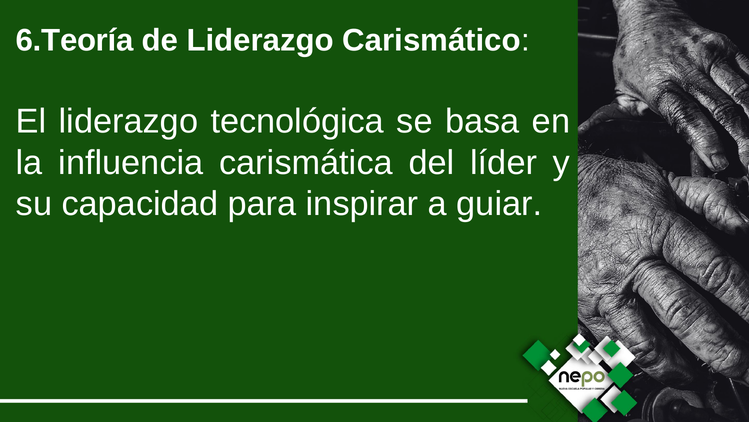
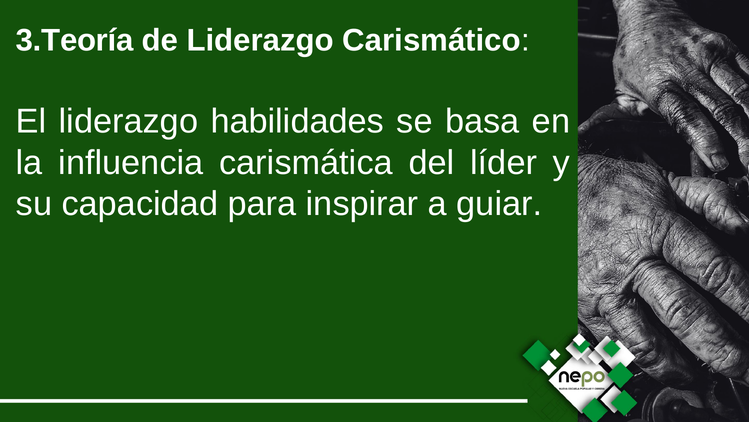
6.Teoría: 6.Teoría -> 3.Teoría (75, 41)
tecnológica: tecnológica -> habilidades (297, 121)
